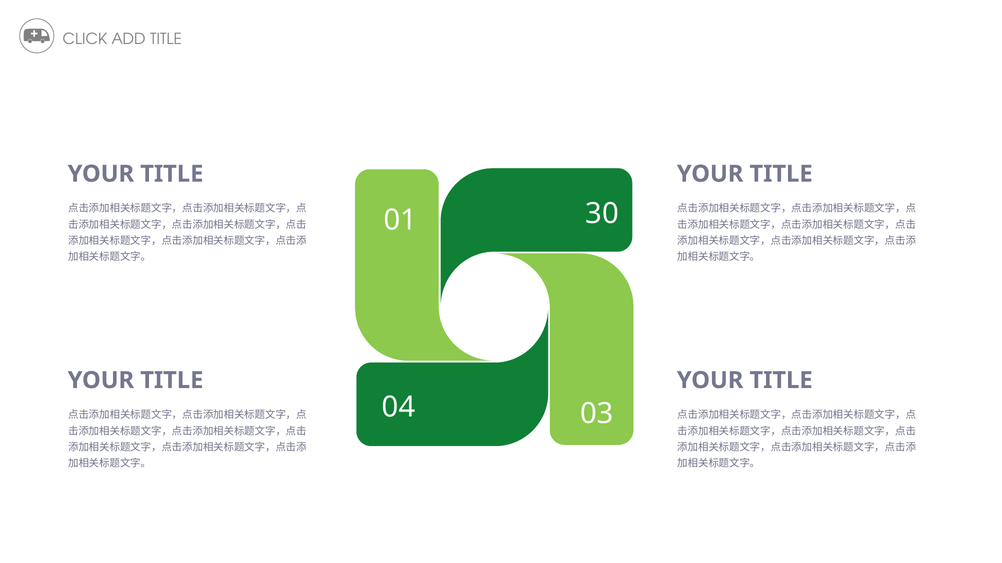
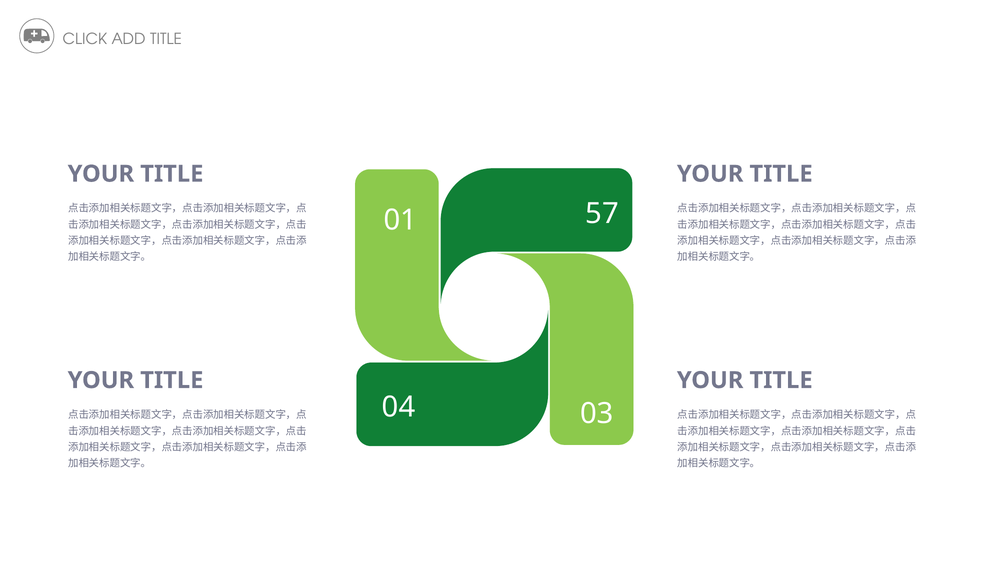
30: 30 -> 57 (602, 214)
